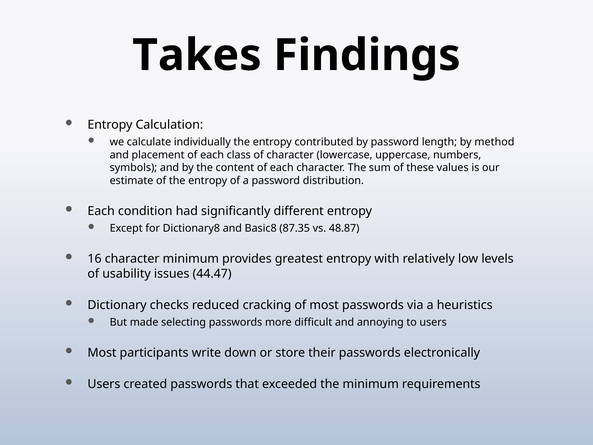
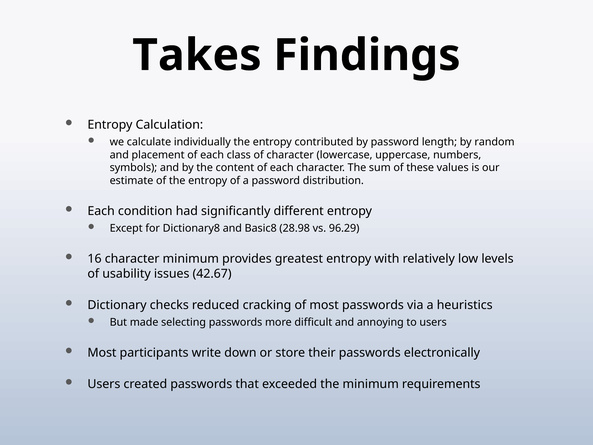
method: method -> random (495, 142)
87.35: 87.35 -> 28.98 (295, 228)
48.87: 48.87 -> 96.29 (344, 228)
44.47: 44.47 -> 42.67 (212, 274)
